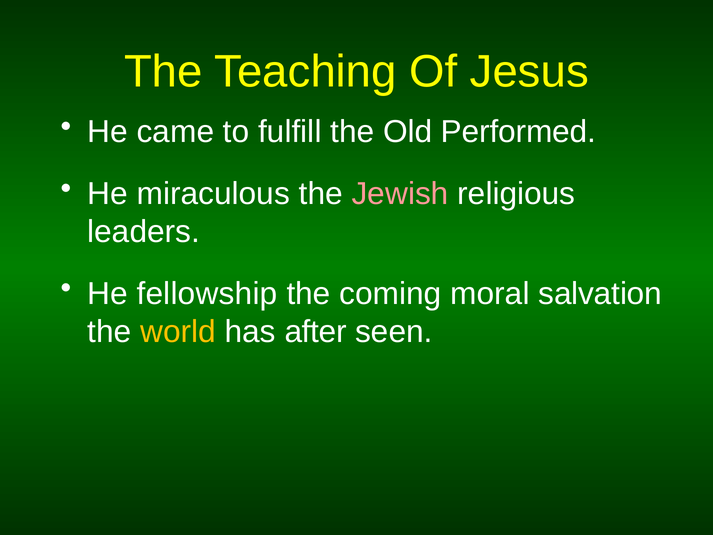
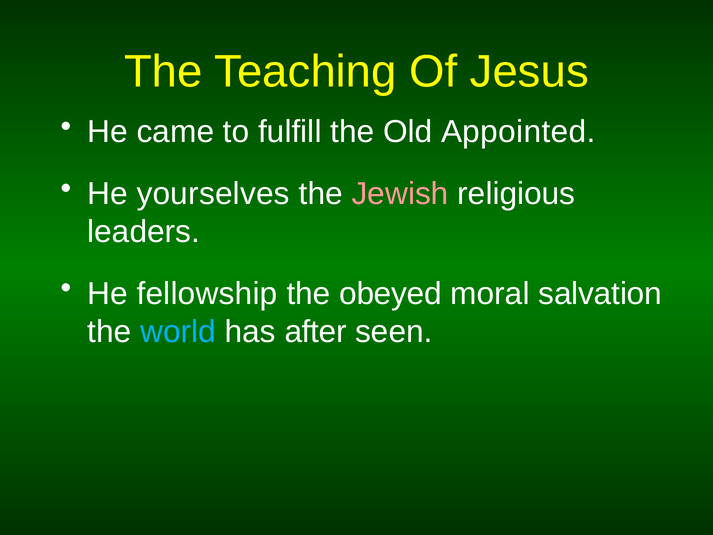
Performed: Performed -> Appointed (518, 132)
miraculous: miraculous -> yourselves (213, 194)
coming: coming -> obeyed (391, 293)
world colour: yellow -> light blue (178, 331)
